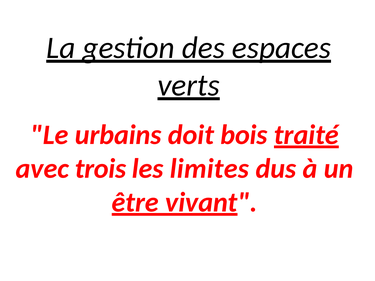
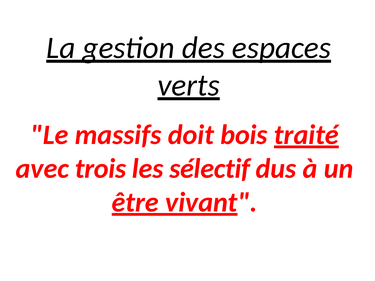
urbains: urbains -> massifs (118, 135)
limites: limites -> sélectif (210, 169)
